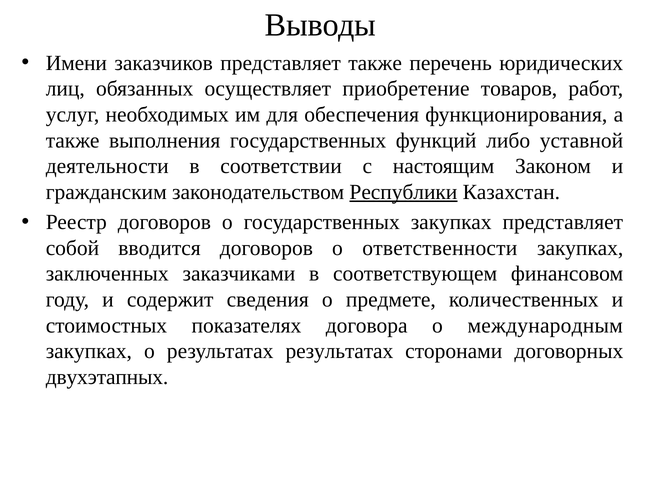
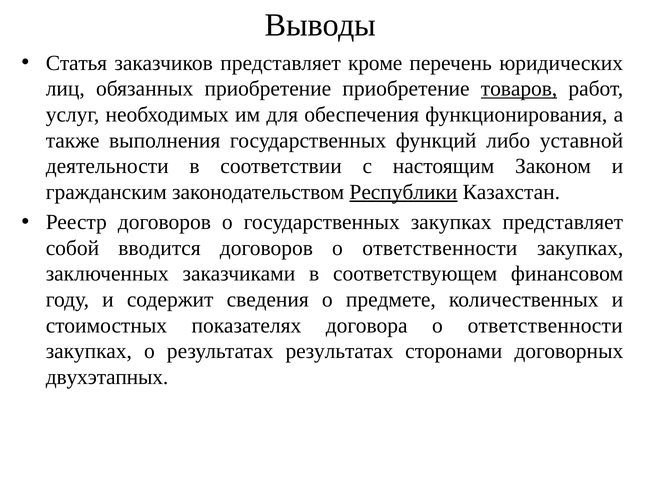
Имени: Имени -> Статья (76, 63)
представляет также: также -> кроме (375, 63)
обязанных осуществляет: осуществляет -> приобретение (268, 89)
товаров underline: none -> present (519, 89)
договора о международным: международным -> ответственности (545, 325)
